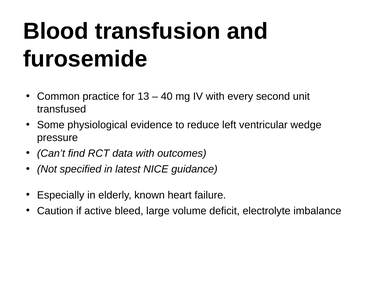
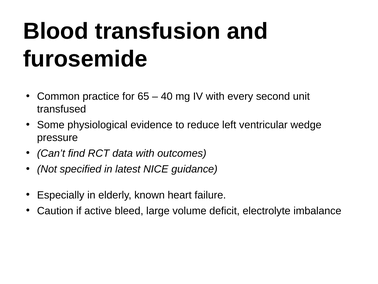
13: 13 -> 65 (143, 96)
